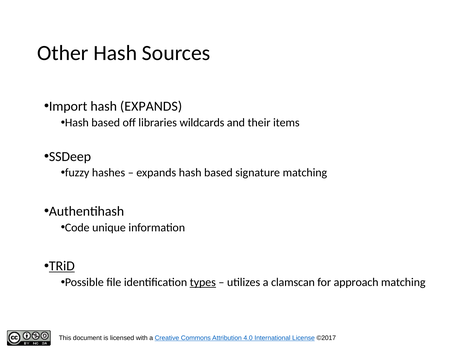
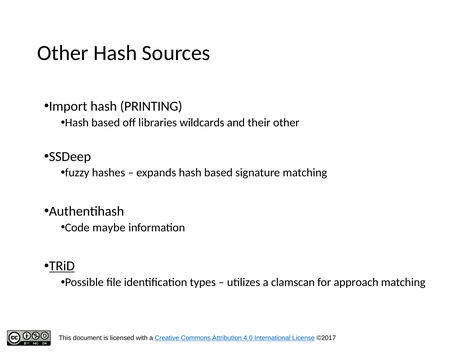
hash EXPANDS: EXPANDS -> PRINTING (151, 107)
their items: items -> other (286, 123)
unique: unique -> maybe (109, 228)
types underline: present -> none (203, 283)
